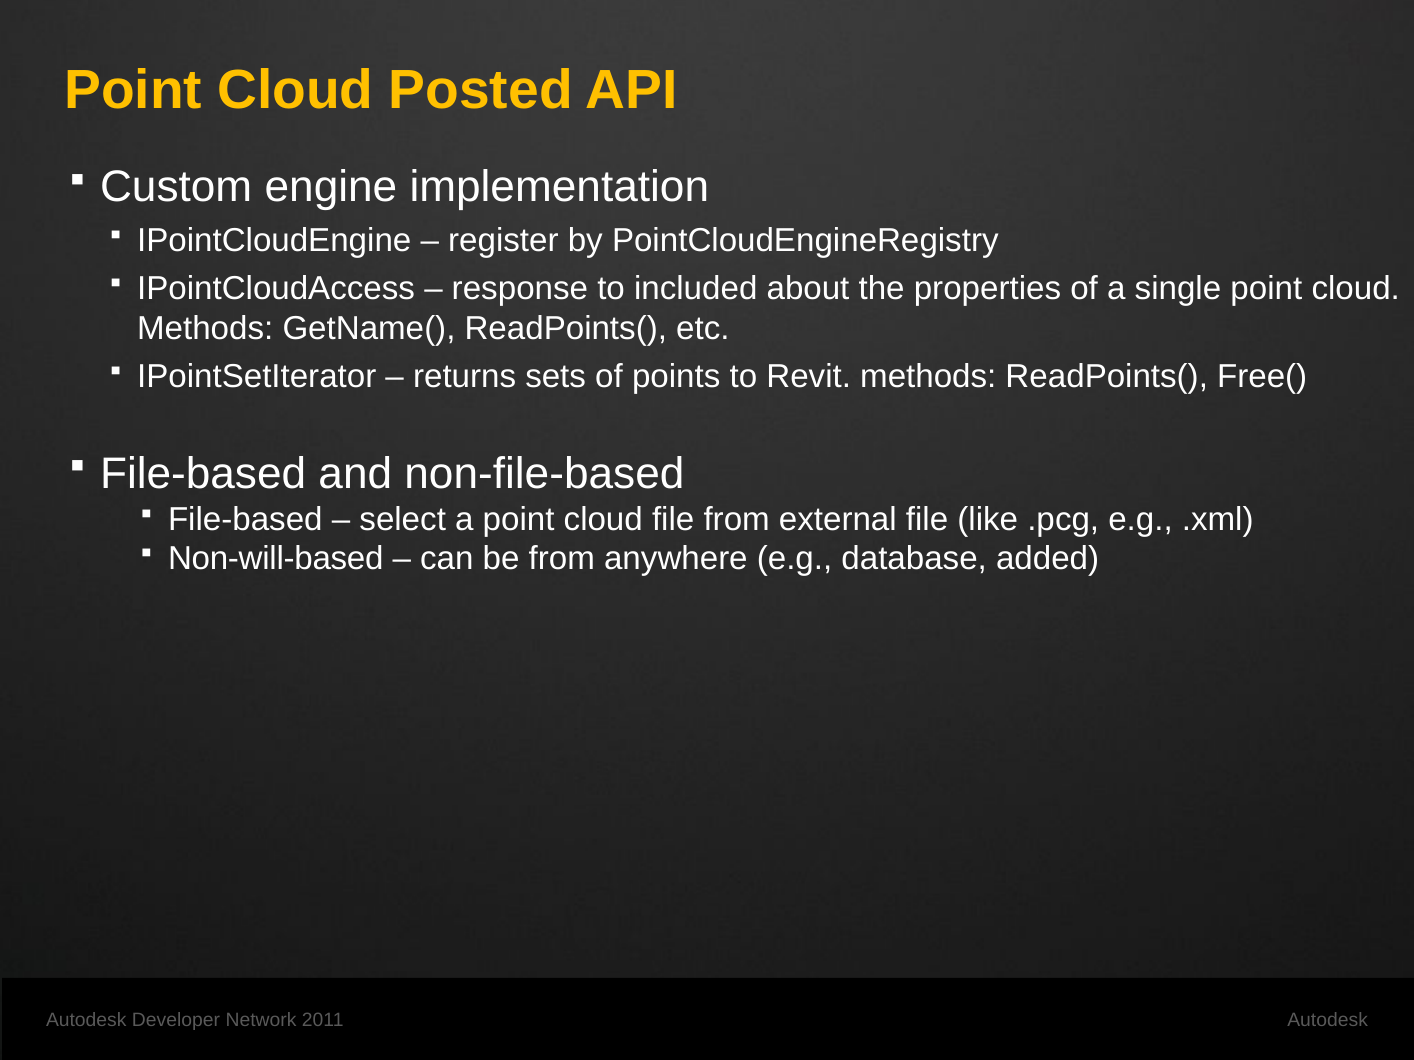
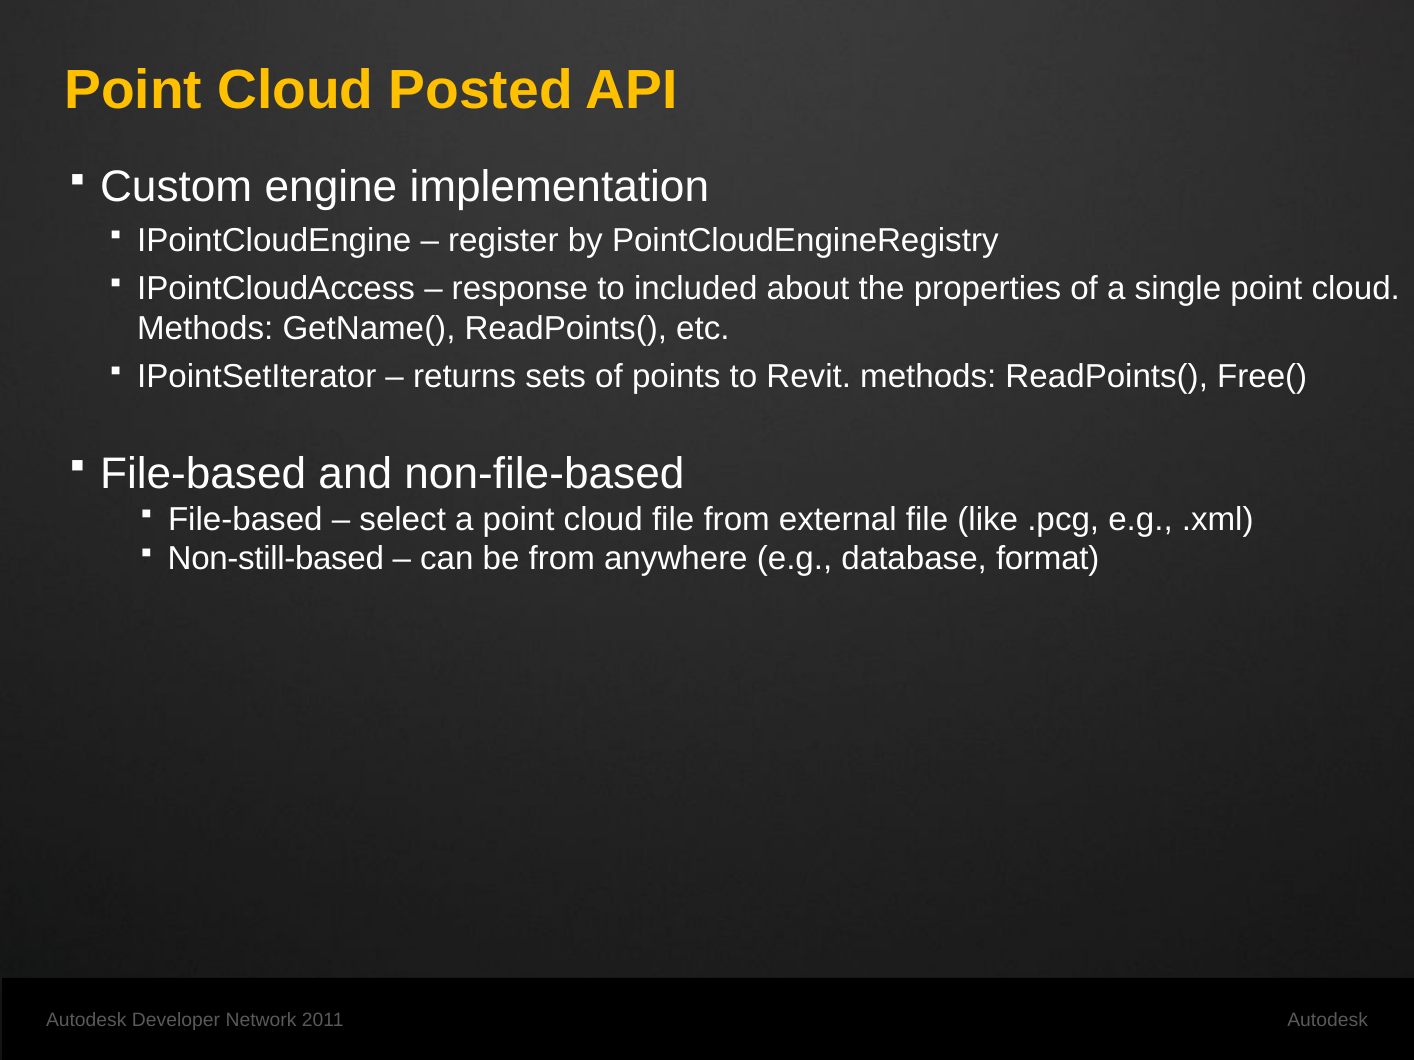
Non-will-based: Non-will-based -> Non-still-based (276, 559)
added: added -> format (1048, 559)
